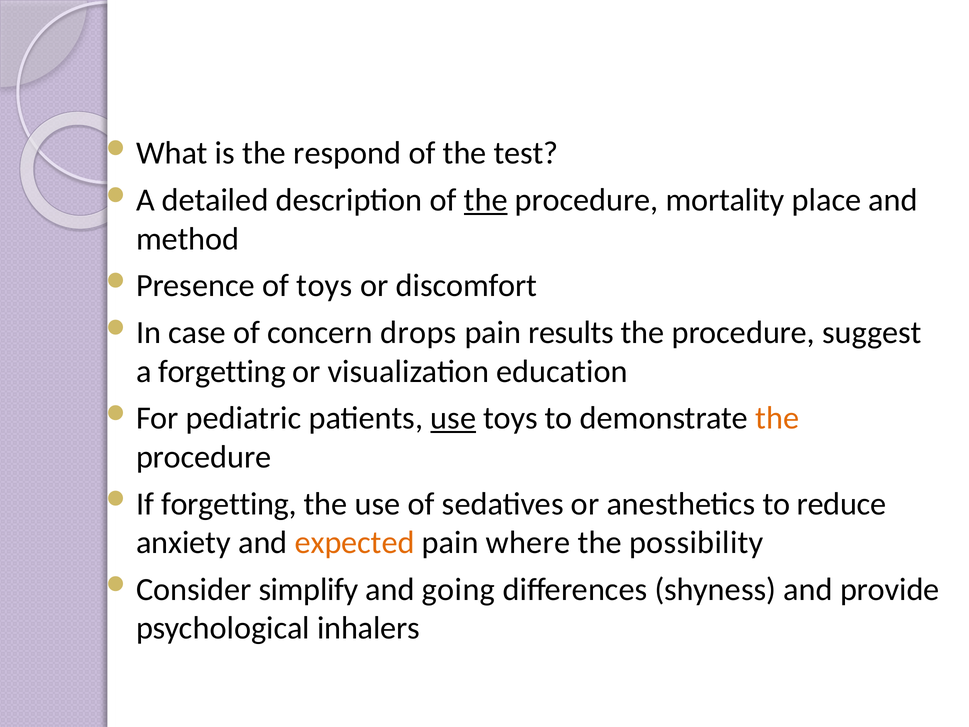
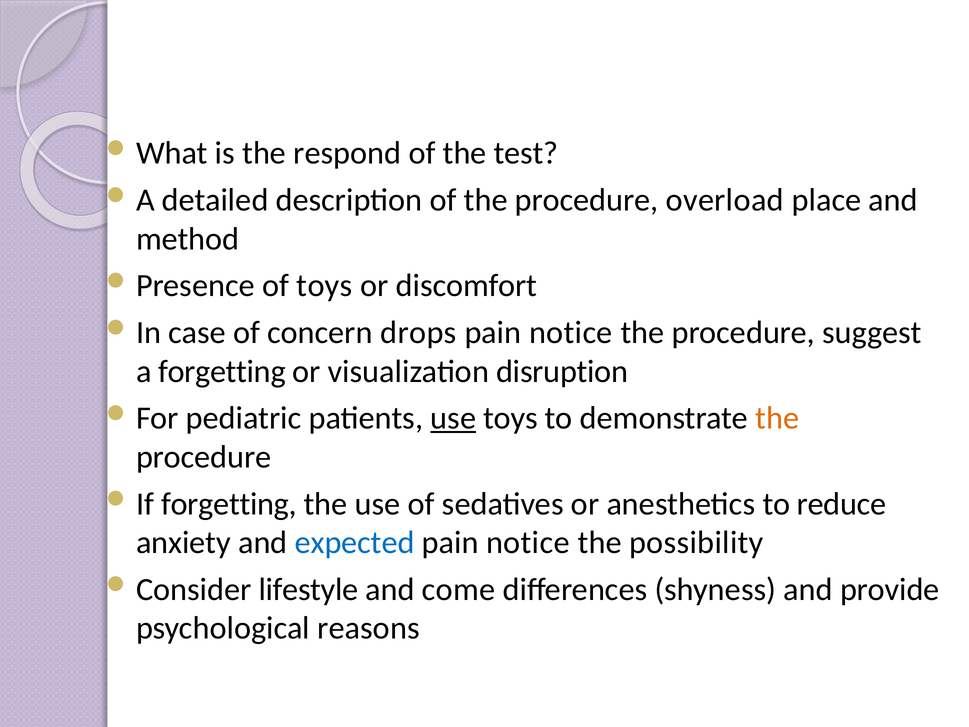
the underline: present -> none (486, 200)
mortality: mortality -> overload (725, 200)
results: results -> notice (571, 333)
education: education -> disruption (562, 371)
expected colour: orange -> blue (355, 543)
where: where -> notice (528, 543)
simplify: simplify -> lifestyle (308, 589)
going: going -> come (459, 589)
inhalers: inhalers -> reasons (368, 628)
